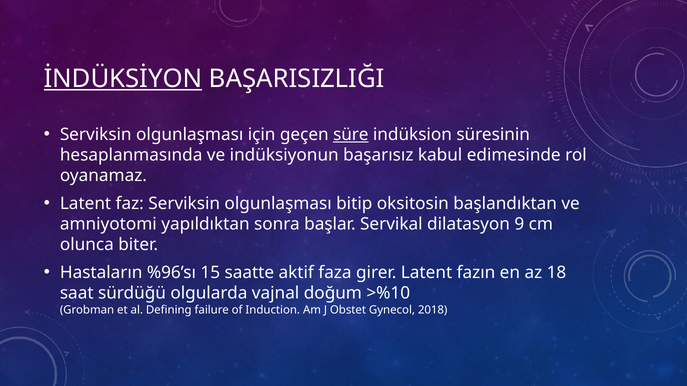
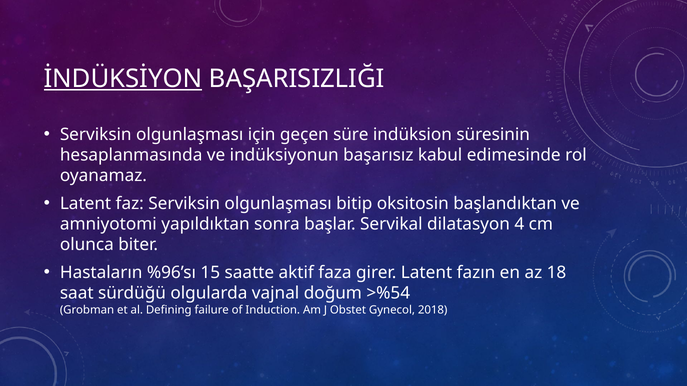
süre underline: present -> none (351, 135)
9: 9 -> 4 (519, 224)
>%10: >%10 -> >%54 (388, 293)
